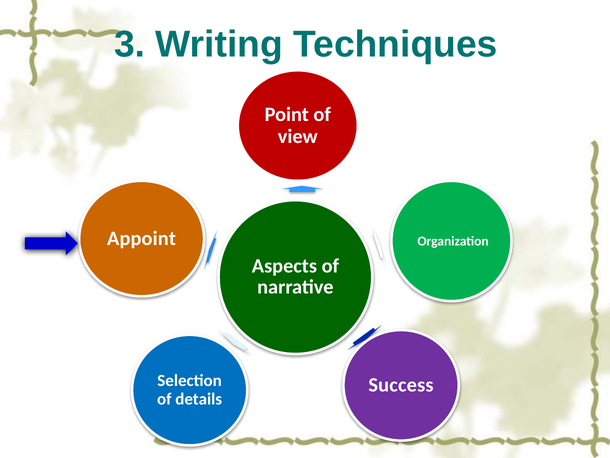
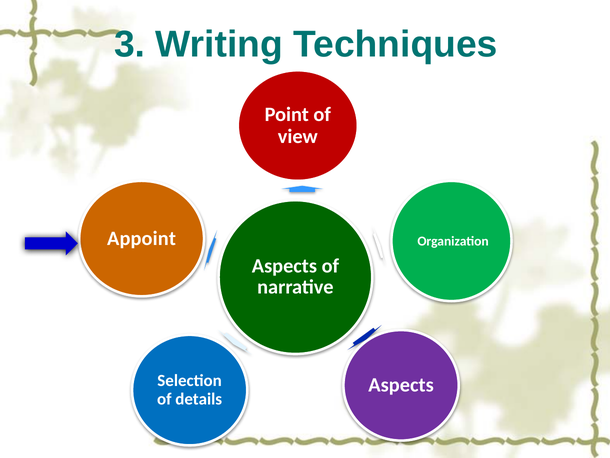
Success: Success -> Aspects (401, 385)
